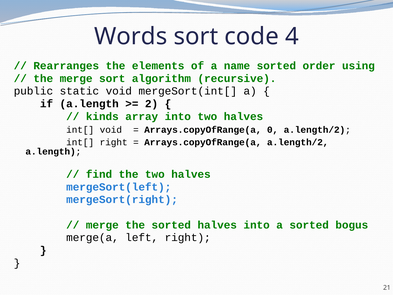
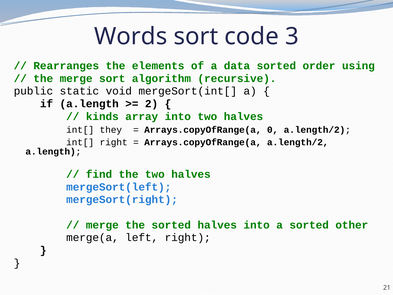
4: 4 -> 3 (292, 36)
name: name -> data (237, 66)
int[ void: void -> they (111, 130)
bogus: bogus -> other (352, 225)
